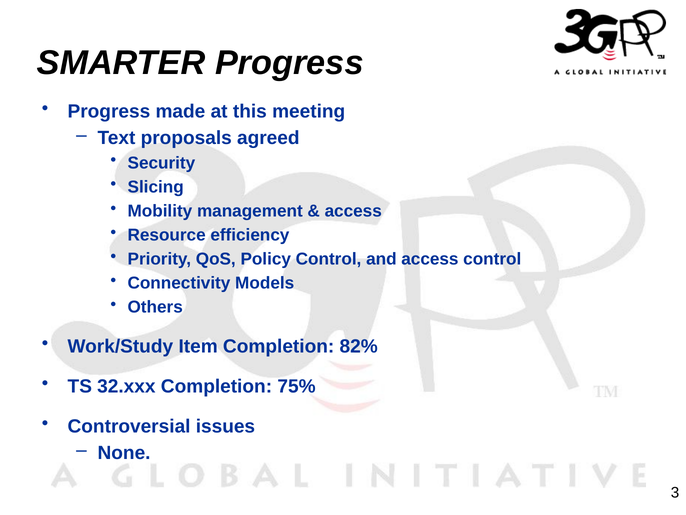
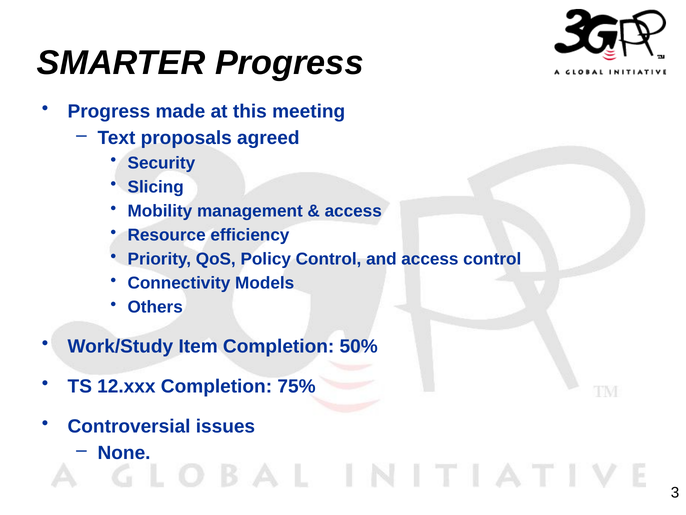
82%: 82% -> 50% (359, 346)
32.xxx: 32.xxx -> 12.xxx (126, 386)
